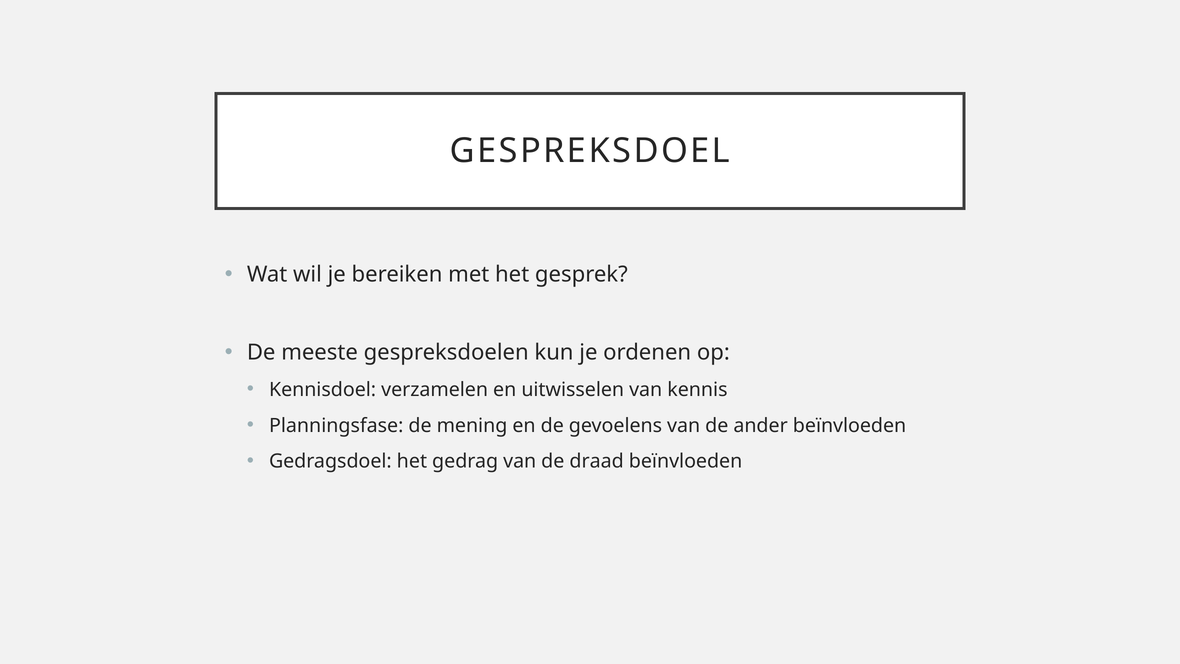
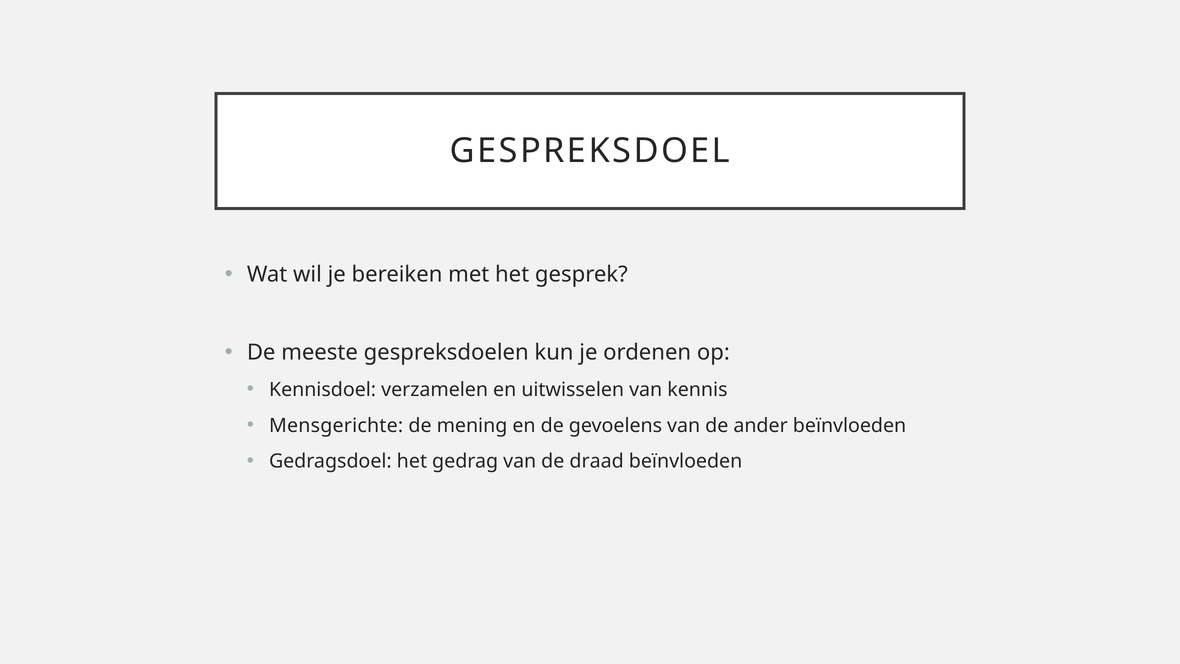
Planningsfase: Planningsfase -> Mensgerichte (336, 425)
